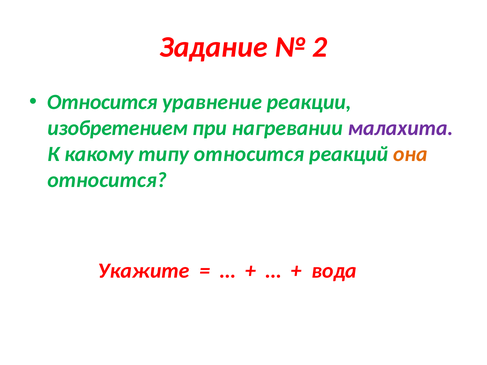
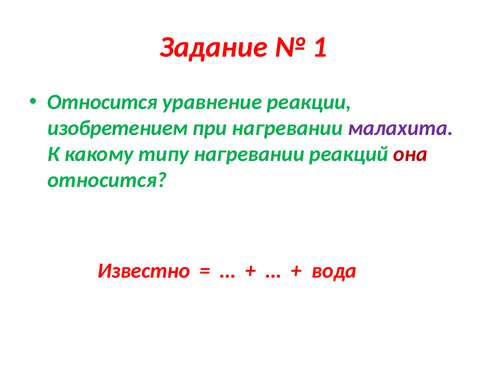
2: 2 -> 1 (320, 47)
типу относится: относится -> нагревании (249, 154)
она colour: orange -> red (410, 154)
Укажите: Укажите -> Известно (144, 271)
